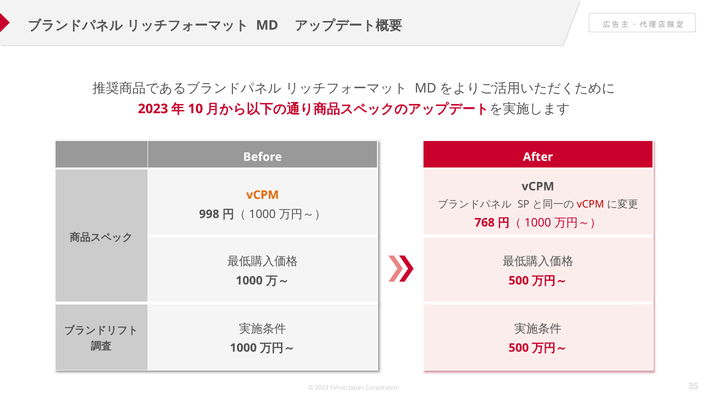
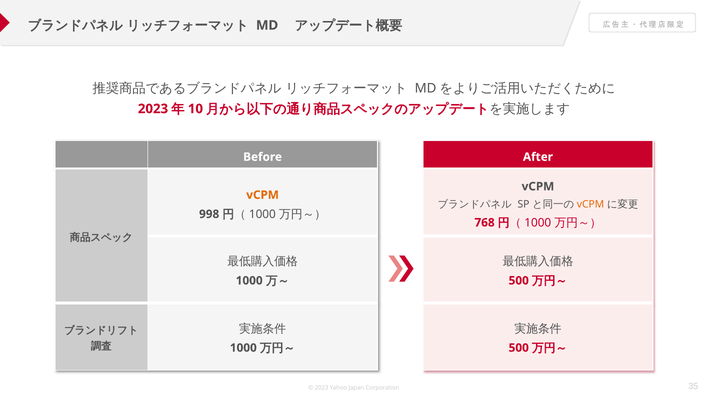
vCPM colour: red -> orange (590, 204)
